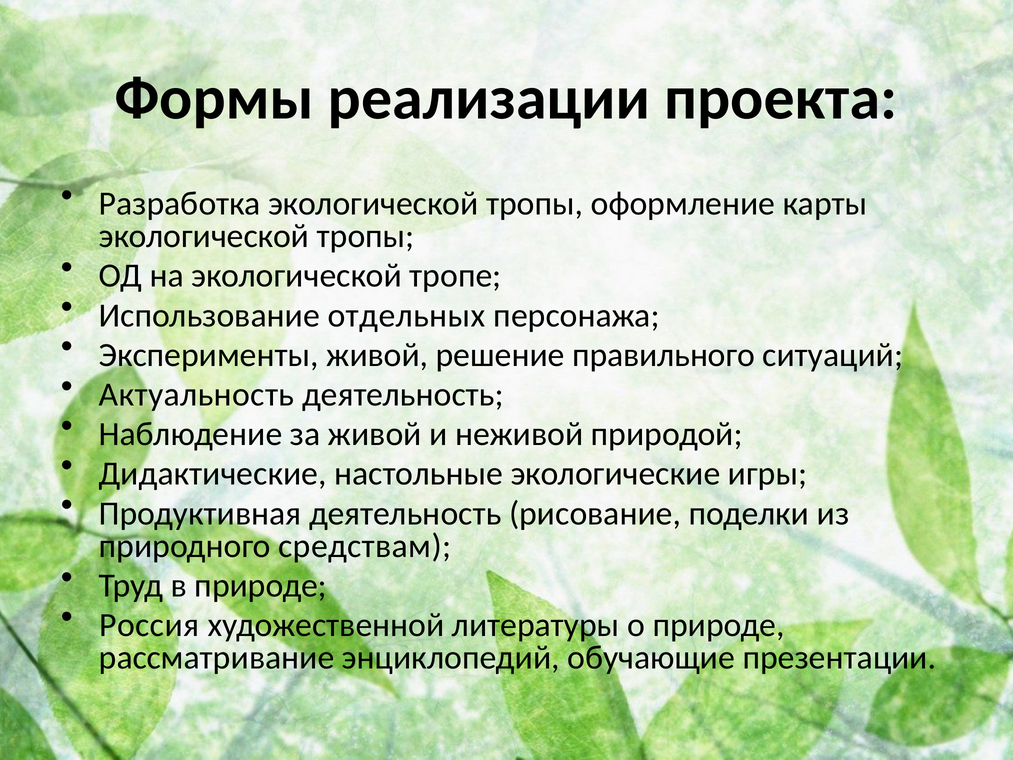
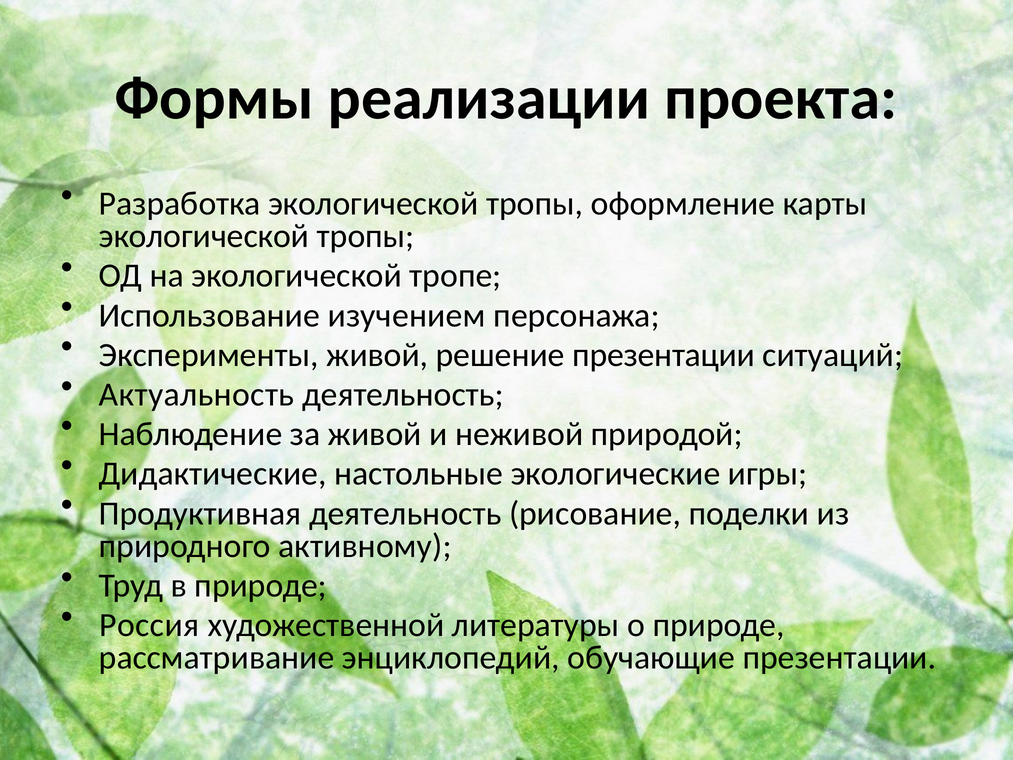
отдельных: отдельных -> изучением (407, 315)
решение правильного: правильного -> презентации (664, 355)
средствам: средствам -> активному (365, 546)
